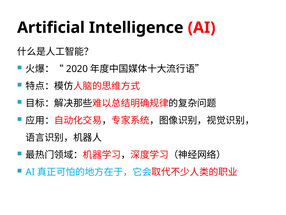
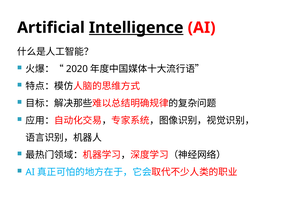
Intelligence underline: none -> present (136, 28)
